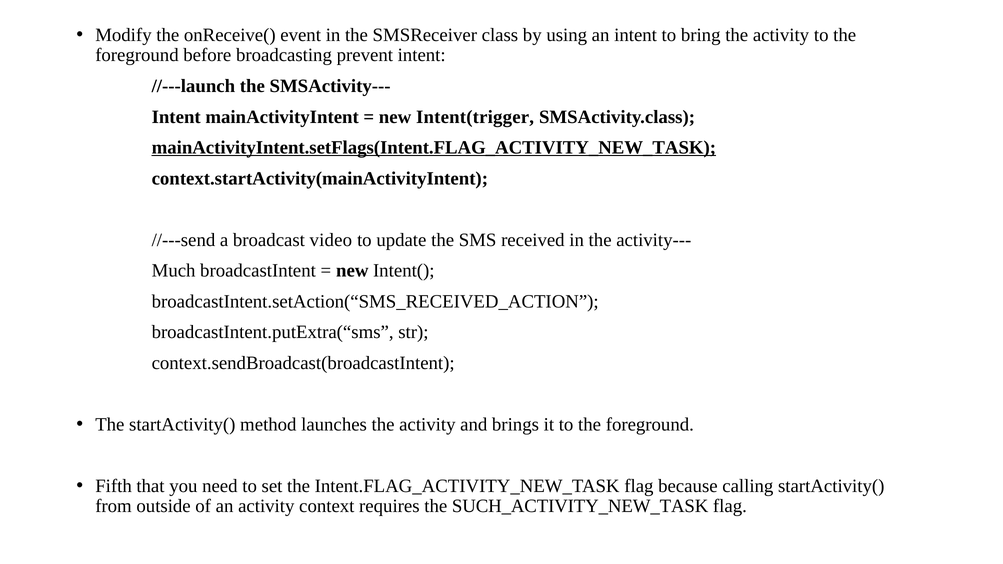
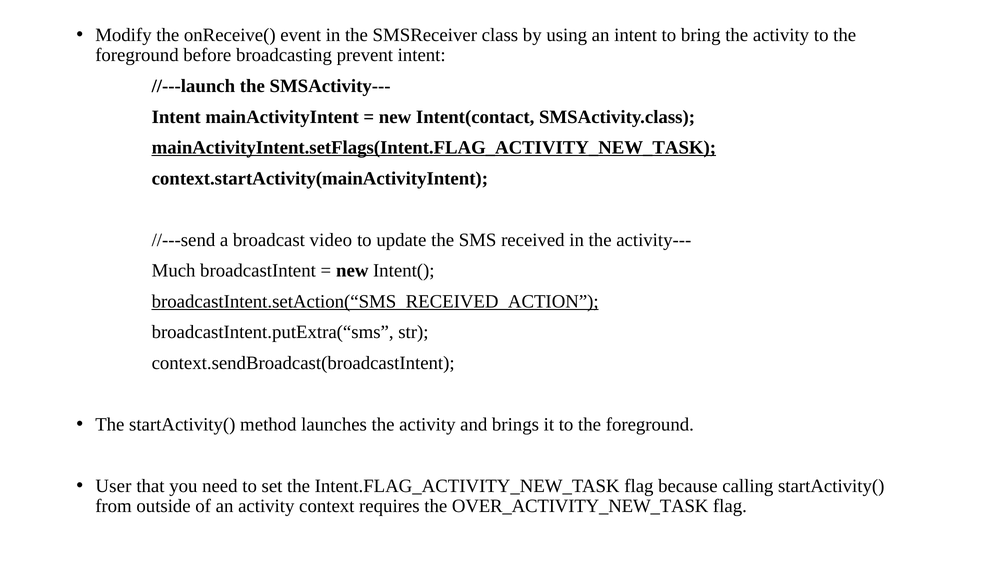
Intent(trigger: Intent(trigger -> Intent(contact (475, 117)
broadcastIntent.setAction(“SMS_RECEIVED_ACTION underline: none -> present (375, 301)
Fifth: Fifth -> User (113, 486)
SUCH_ACTIVITY_NEW_TASK: SUCH_ACTIVITY_NEW_TASK -> OVER_ACTIVITY_NEW_TASK (580, 506)
